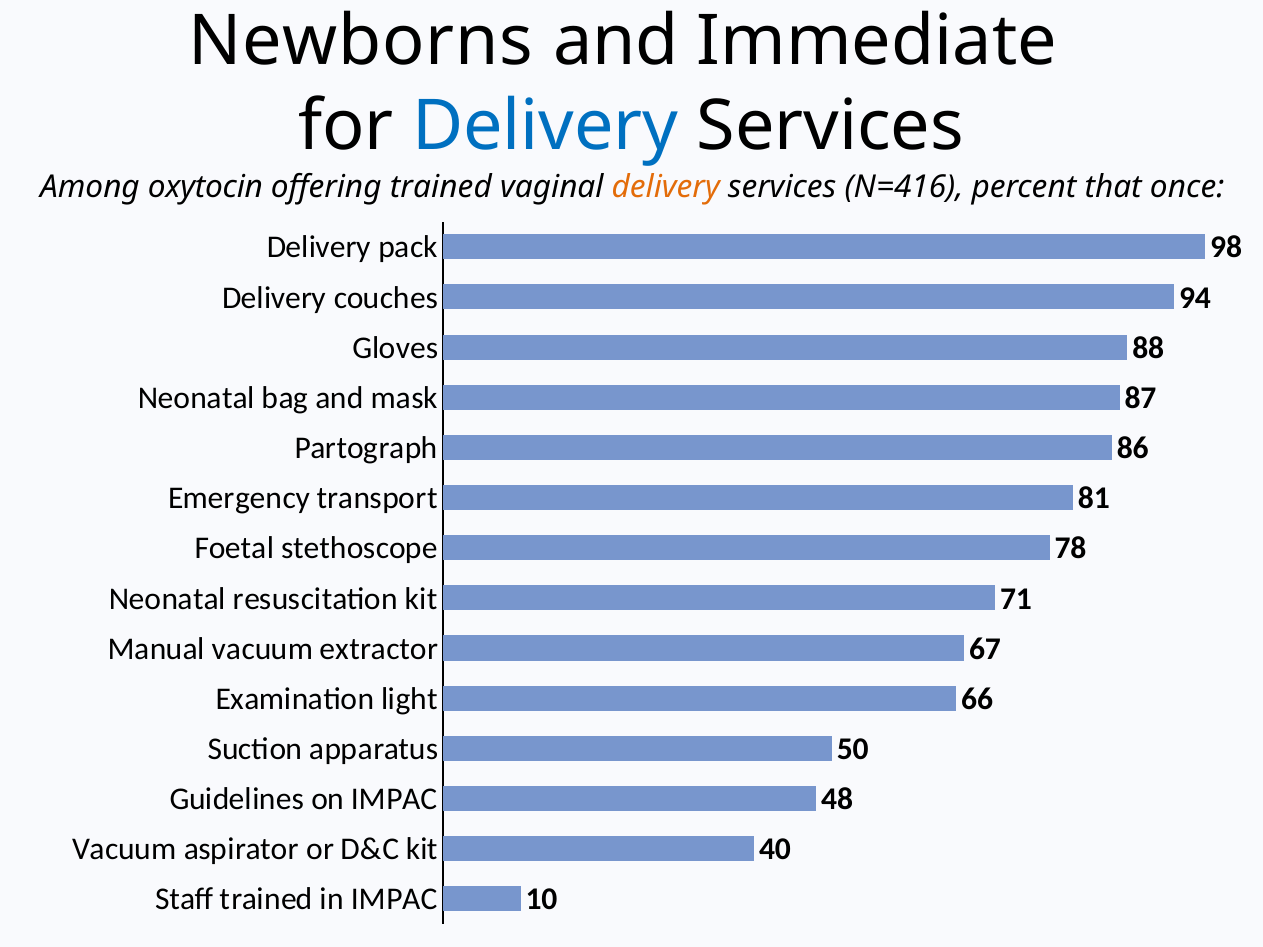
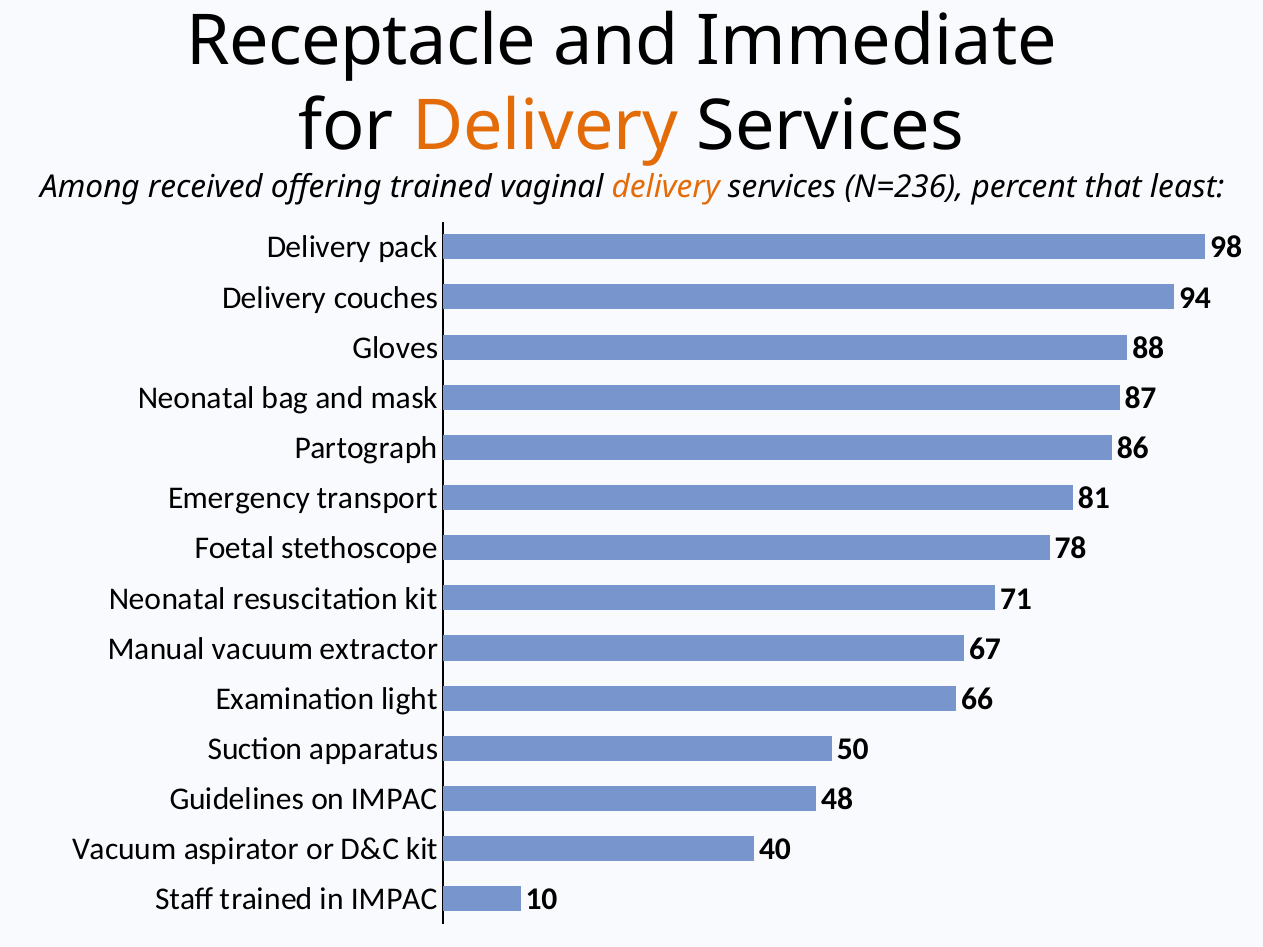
Newborns: Newborns -> Receptacle (361, 42)
Delivery colour: blue -> orange (545, 126)
oxytocin: oxytocin -> received (205, 187)
N=416: N=416 -> N=236 (904, 187)
once: once -> least (1187, 187)
